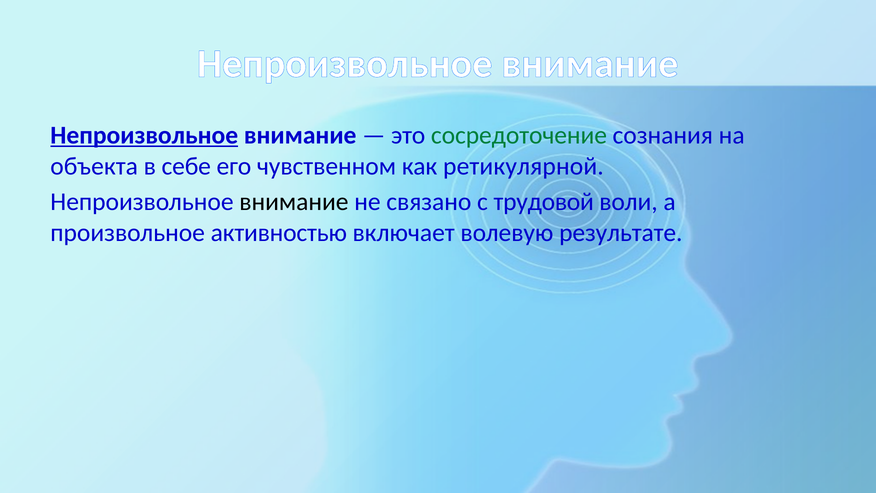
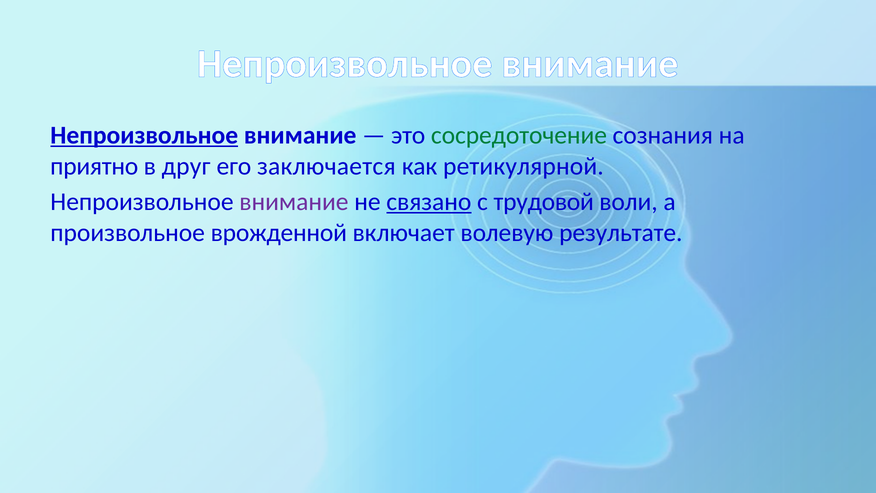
объекта: объекта -> приятно (94, 166)
себе: себе -> друг (186, 166)
чувственном: чувственном -> заключается (326, 166)
внимание colour: black -> purple (294, 202)
связано underline: none -> present (429, 202)
активностью: активностью -> врожденной (279, 233)
